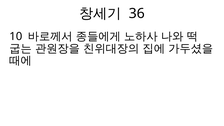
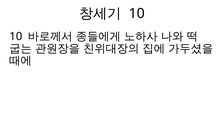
36: 36 -> 10 (137, 13)
